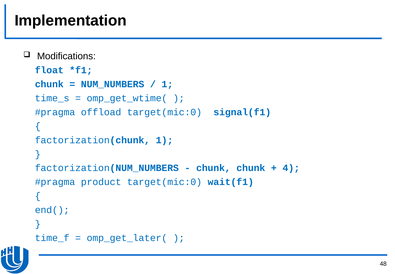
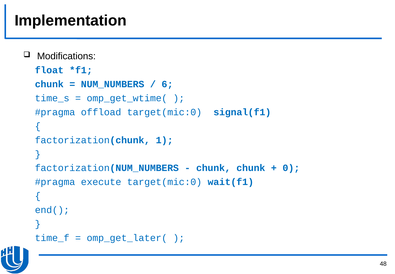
1: 1 -> 6 (167, 84)
4: 4 -> 0 (291, 168)
product: product -> execute (101, 182)
